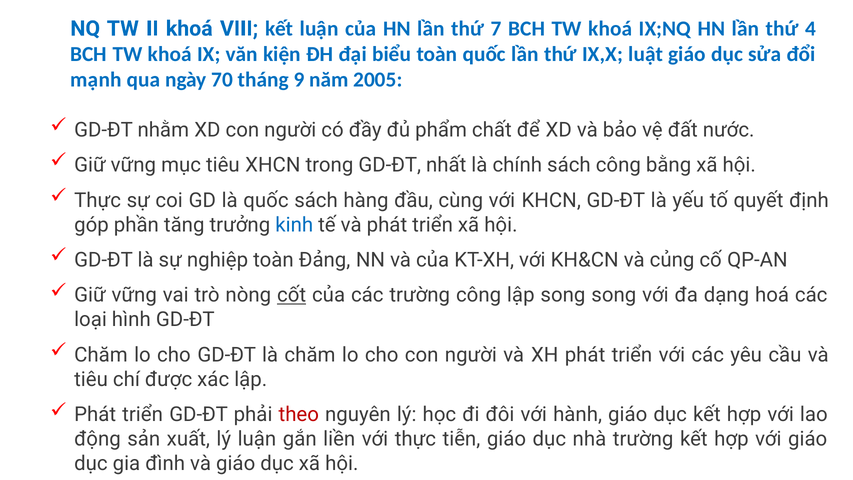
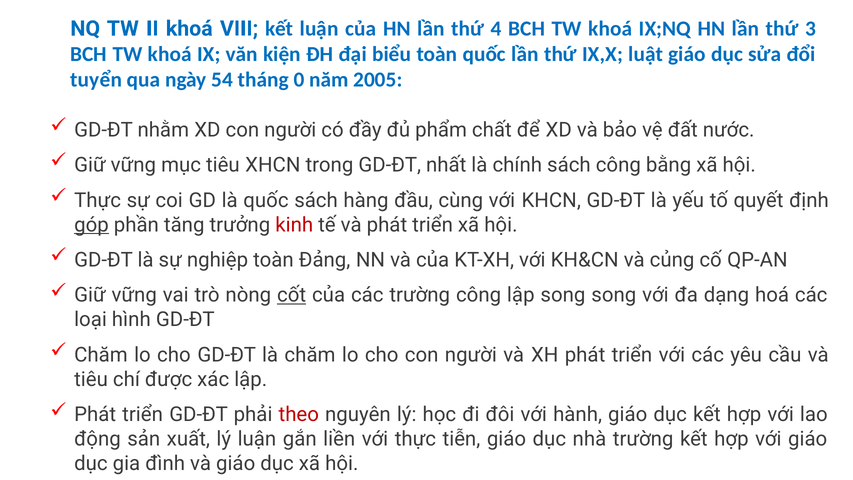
7: 7 -> 4 (496, 29)
4: 4 -> 3 (811, 29)
mạnh: mạnh -> tuyển (96, 80)
70: 70 -> 54 (222, 80)
9: 9 -> 0 (299, 80)
góp underline: none -> present (91, 225)
kinh colour: blue -> red (294, 225)
